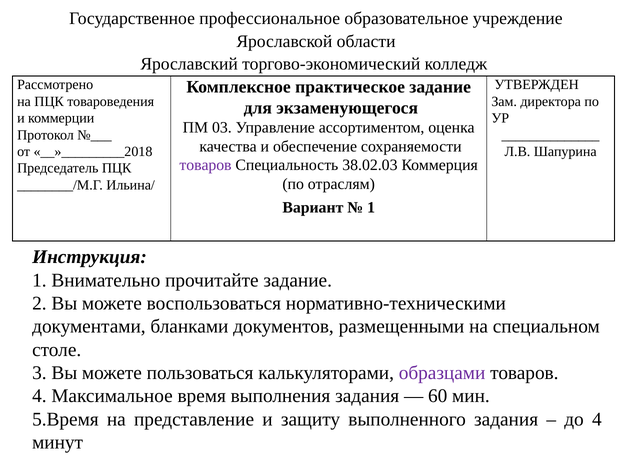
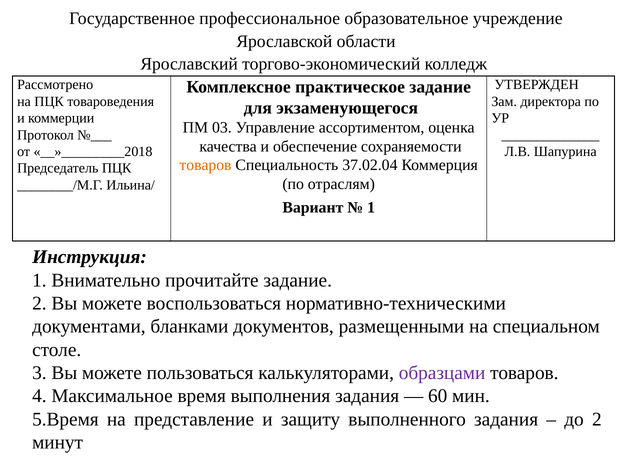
товаров colour: purple -> orange (206, 165)
38.02.03: 38.02.03 -> 37.02.04 (370, 165)
до 4: 4 -> 2 (597, 419)
